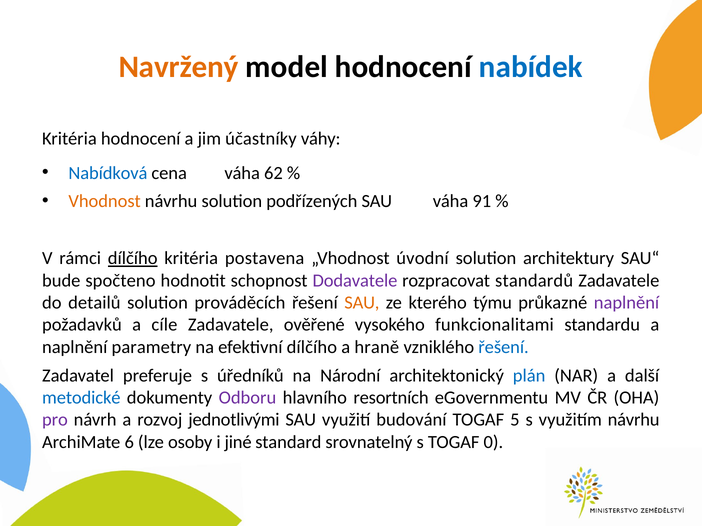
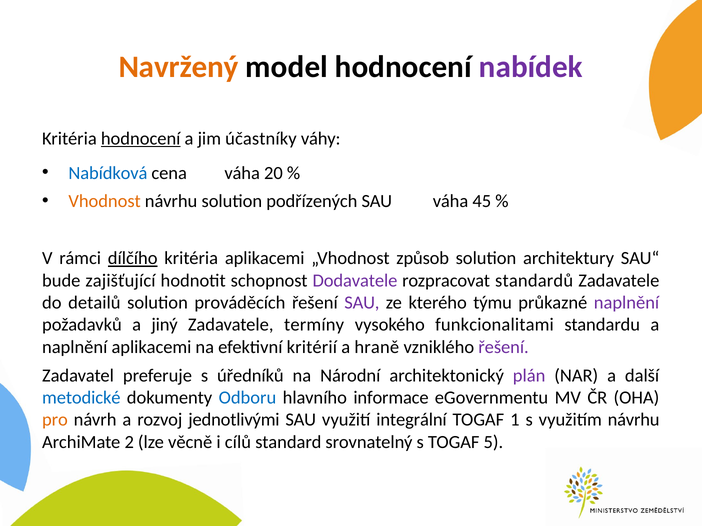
nabídek colour: blue -> purple (531, 67)
hodnocení underline: none -> present (141, 139)
62: 62 -> 20 (273, 173)
91: 91 -> 45 (482, 202)
kritéria postavena: postavena -> aplikacemi (265, 258)
úvodní: úvodní -> způsob (423, 258)
spočteno: spočteno -> zajišťující (120, 281)
SAU colour: orange -> purple (362, 303)
cíle: cíle -> jiný (165, 325)
ověřené: ověřené -> termíny (314, 325)
naplnění parametry: parametry -> aplikacemi (151, 347)
efektivní dílčího: dílčího -> kritérií (312, 347)
řešení colour: blue -> purple (504, 347)
plán colour: blue -> purple (529, 376)
Odboru colour: purple -> blue (247, 398)
resortních: resortních -> informace (391, 398)
pro colour: purple -> orange (55, 420)
budování: budování -> integrální (412, 420)
5: 5 -> 1 (515, 420)
6: 6 -> 2 (129, 443)
osoby: osoby -> věcně (190, 443)
jiné: jiné -> cílů (238, 443)
0: 0 -> 5 (493, 443)
